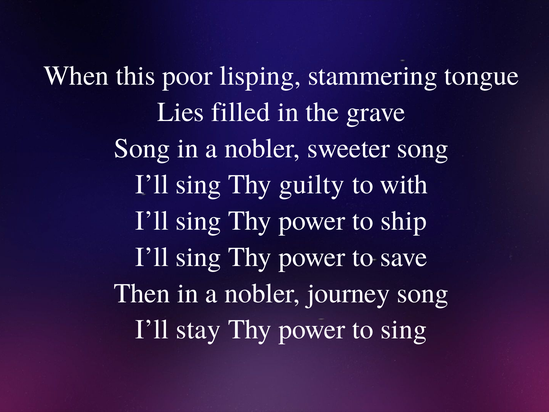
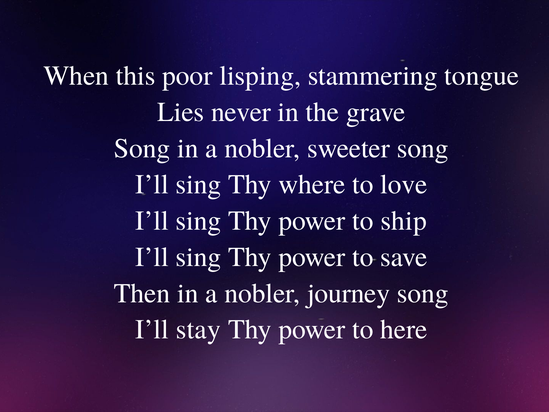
filled: filled -> never (241, 112)
guilty: guilty -> where (312, 184)
with: with -> love (404, 184)
to sing: sing -> here (404, 329)
